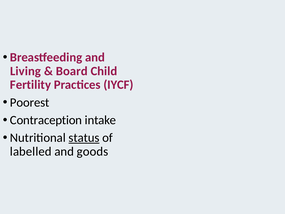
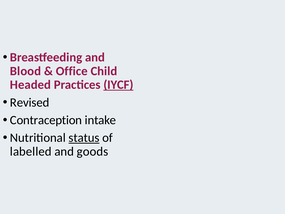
Living: Living -> Blood (26, 71)
Board: Board -> Office (72, 71)
Fertility: Fertility -> Headed (30, 85)
IYCF underline: none -> present (118, 85)
Poorest: Poorest -> Revised (30, 102)
